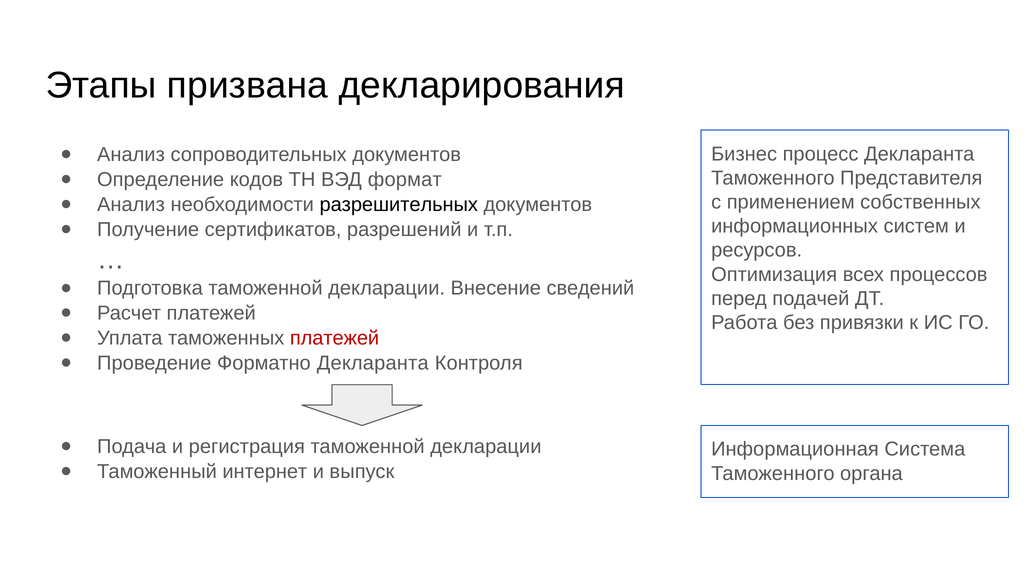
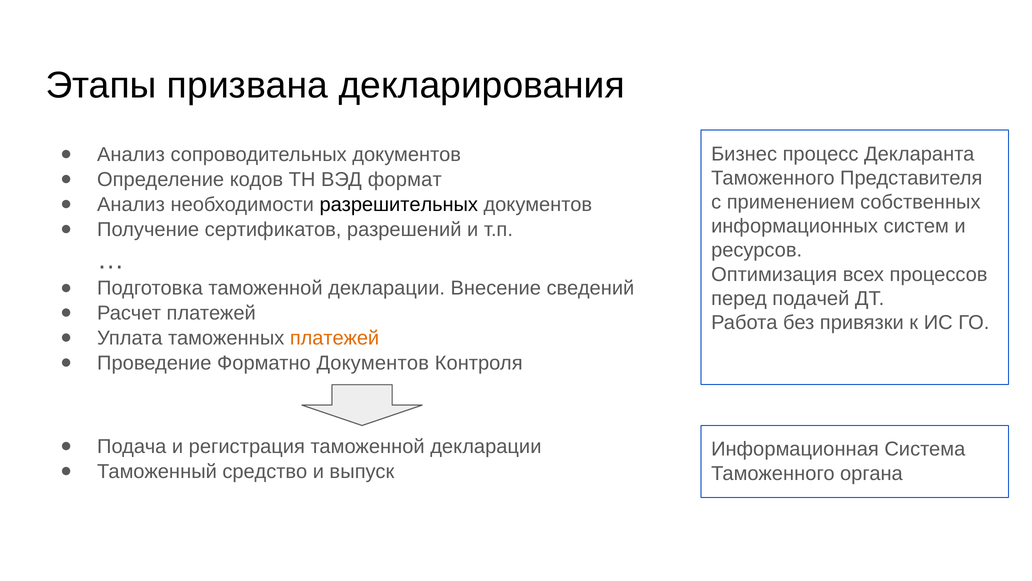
платежей colour: red -> orange (335, 338)
Форматно Декларанта: Декларанта -> Документов (373, 363)
интернет: интернет -> средство (265, 471)
